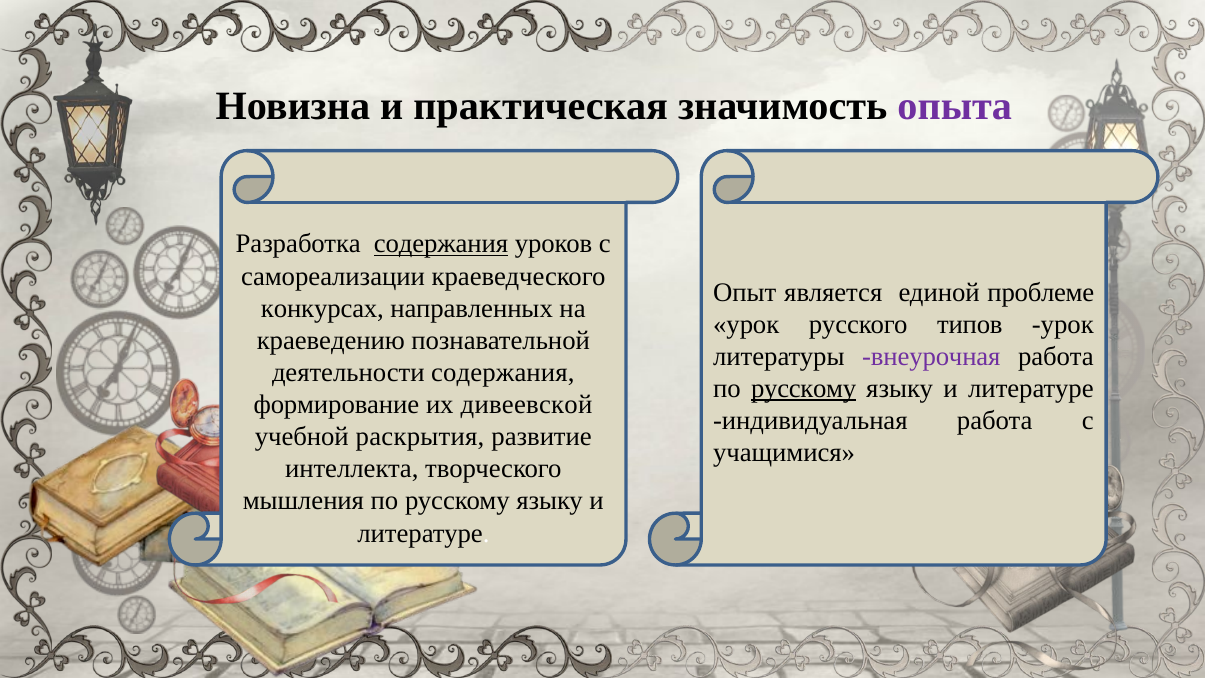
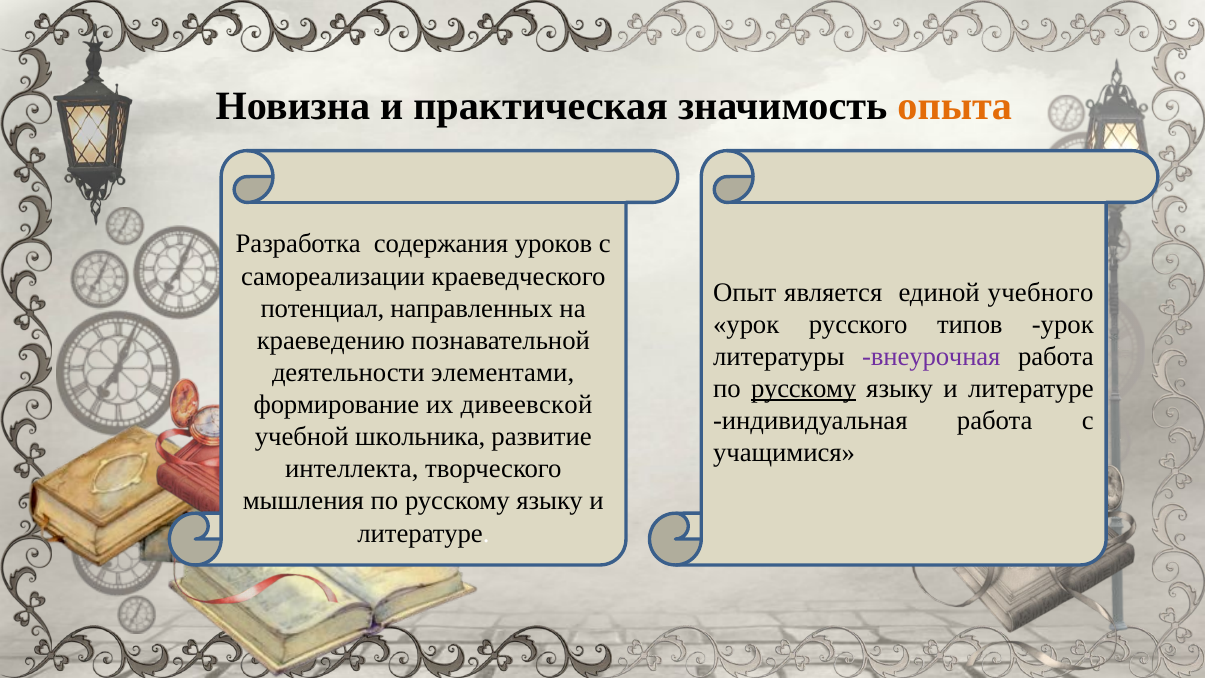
опыта colour: purple -> orange (955, 106)
содержания underline: present -> none (441, 244)
проблеме: проблеме -> учебного (1041, 292)
конкурсах: конкурсах -> потенциал (322, 308)
деятельности содержания: содержания -> элементами (503, 373)
раскрытия: раскрытия -> школьника (420, 437)
